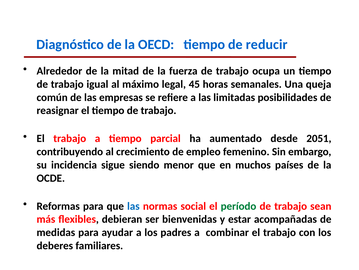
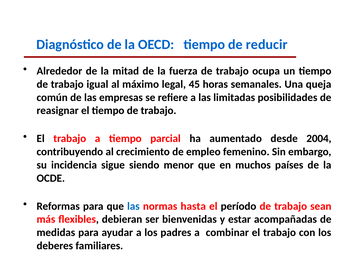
2051: 2051 -> 2004 (319, 138)
social: social -> hasta (193, 206)
período colour: green -> black (239, 206)
